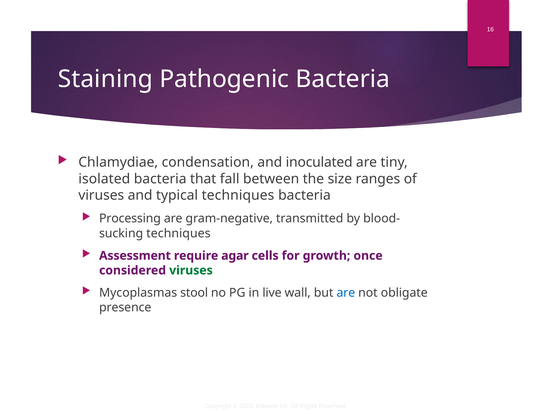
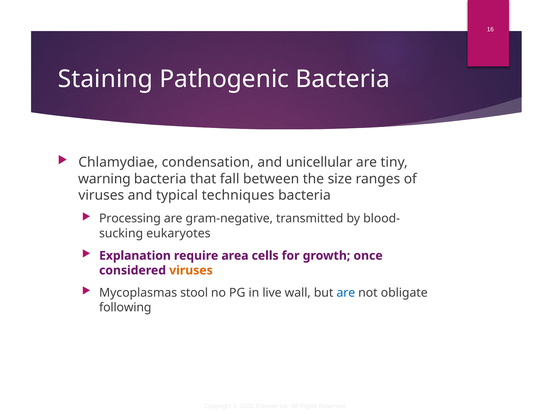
inoculated: inoculated -> unicellular (319, 162)
isolated: isolated -> warning (104, 179)
techniques: techniques -> eukaryotes (178, 233)
Assessment: Assessment -> Explanation (135, 256)
agar: agar -> area (235, 256)
viruses colour: green -> orange (191, 270)
presence: presence -> following (125, 307)
